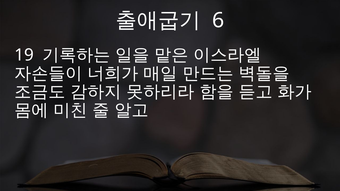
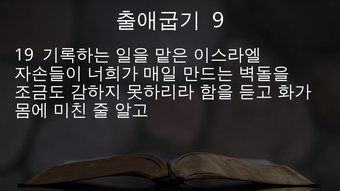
6: 6 -> 9 (218, 20)
